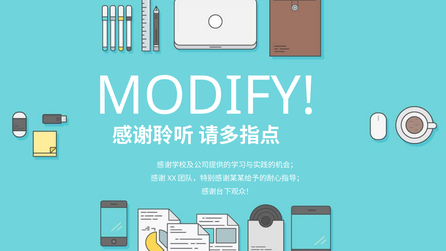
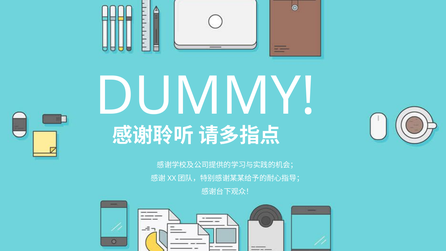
MODIFY: MODIFY -> DUMMY (205, 96)
